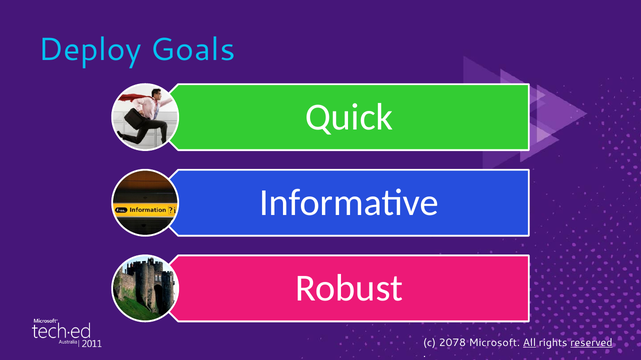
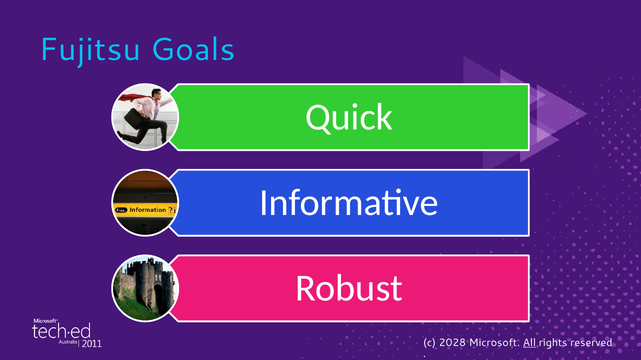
Deploy: Deploy -> Fujitsu (90, 50)
2078: 2078 -> 2028 (452, 343)
reserved underline: present -> none (591, 343)
